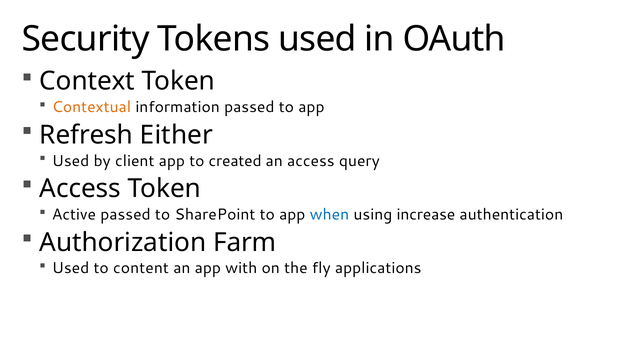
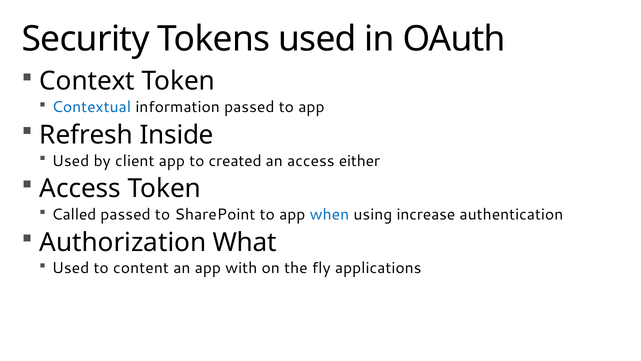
Contextual colour: orange -> blue (91, 107)
Either: Either -> Inside (177, 135)
query: query -> either (359, 161)
Active: Active -> Called (74, 214)
Farm: Farm -> What (245, 242)
